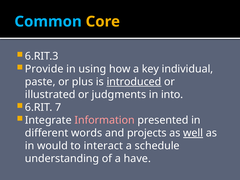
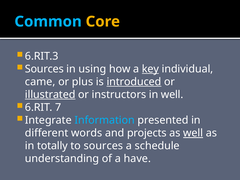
Provide: Provide -> Sources (44, 69)
key underline: none -> present (150, 69)
paste: paste -> came (40, 82)
illustrated underline: none -> present (50, 95)
judgments: judgments -> instructors (119, 95)
in into: into -> well (172, 95)
Information colour: pink -> light blue (105, 120)
would: would -> totally (52, 146)
to interact: interact -> sources (103, 146)
